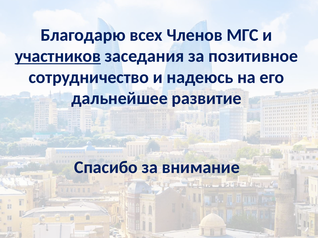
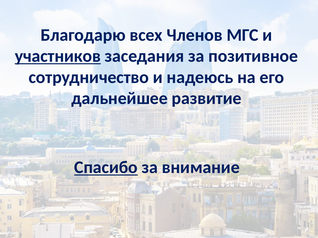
Спасибо underline: none -> present (106, 168)
